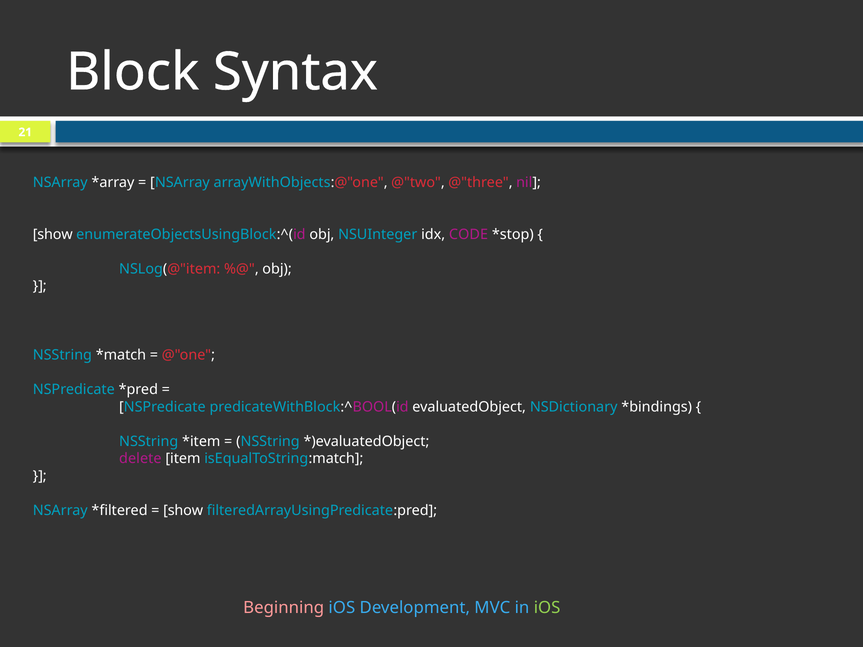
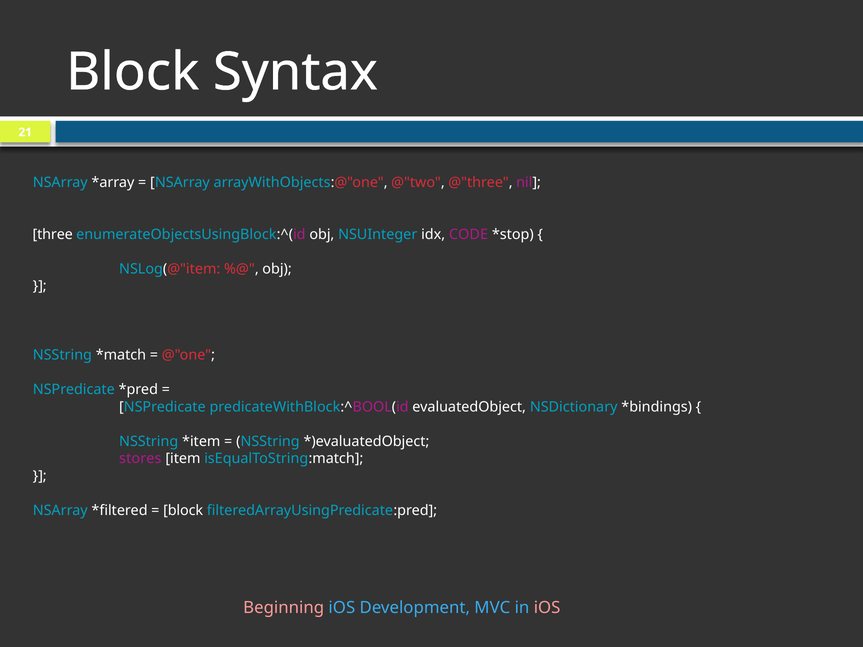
show: show -> three (53, 234)
delete: delete -> stores (140, 459)
show: show -> block (183, 511)
iOS colour: light green -> pink (547, 608)
